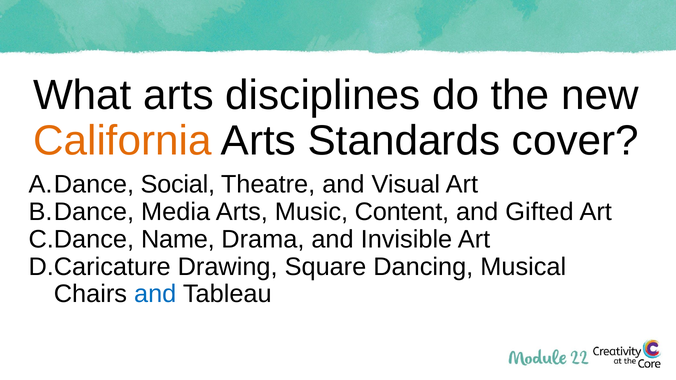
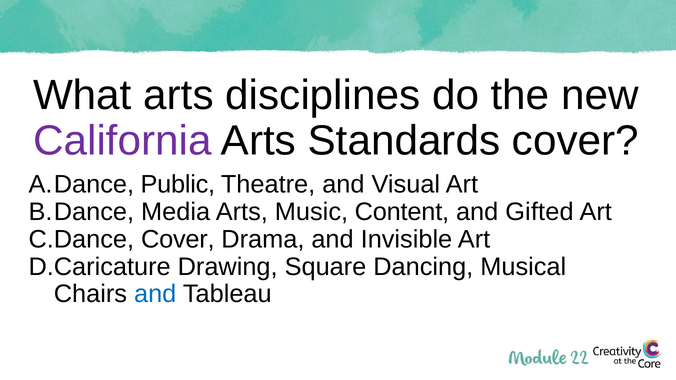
California colour: orange -> purple (122, 141)
Social: Social -> Public (178, 185)
Name: Name -> Cover (178, 240)
